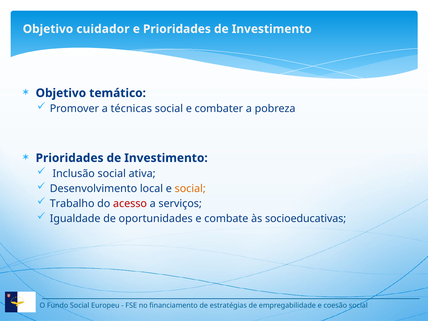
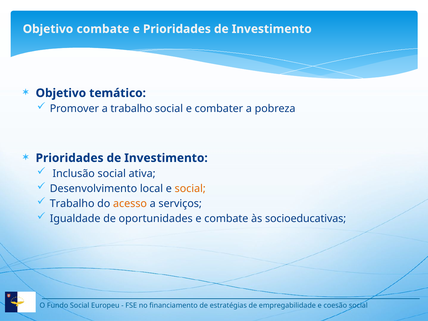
Objetivo cuidador: cuidador -> combate (103, 29)
a técnicas: técnicas -> trabalho (131, 109)
acesso colour: red -> orange (130, 204)
